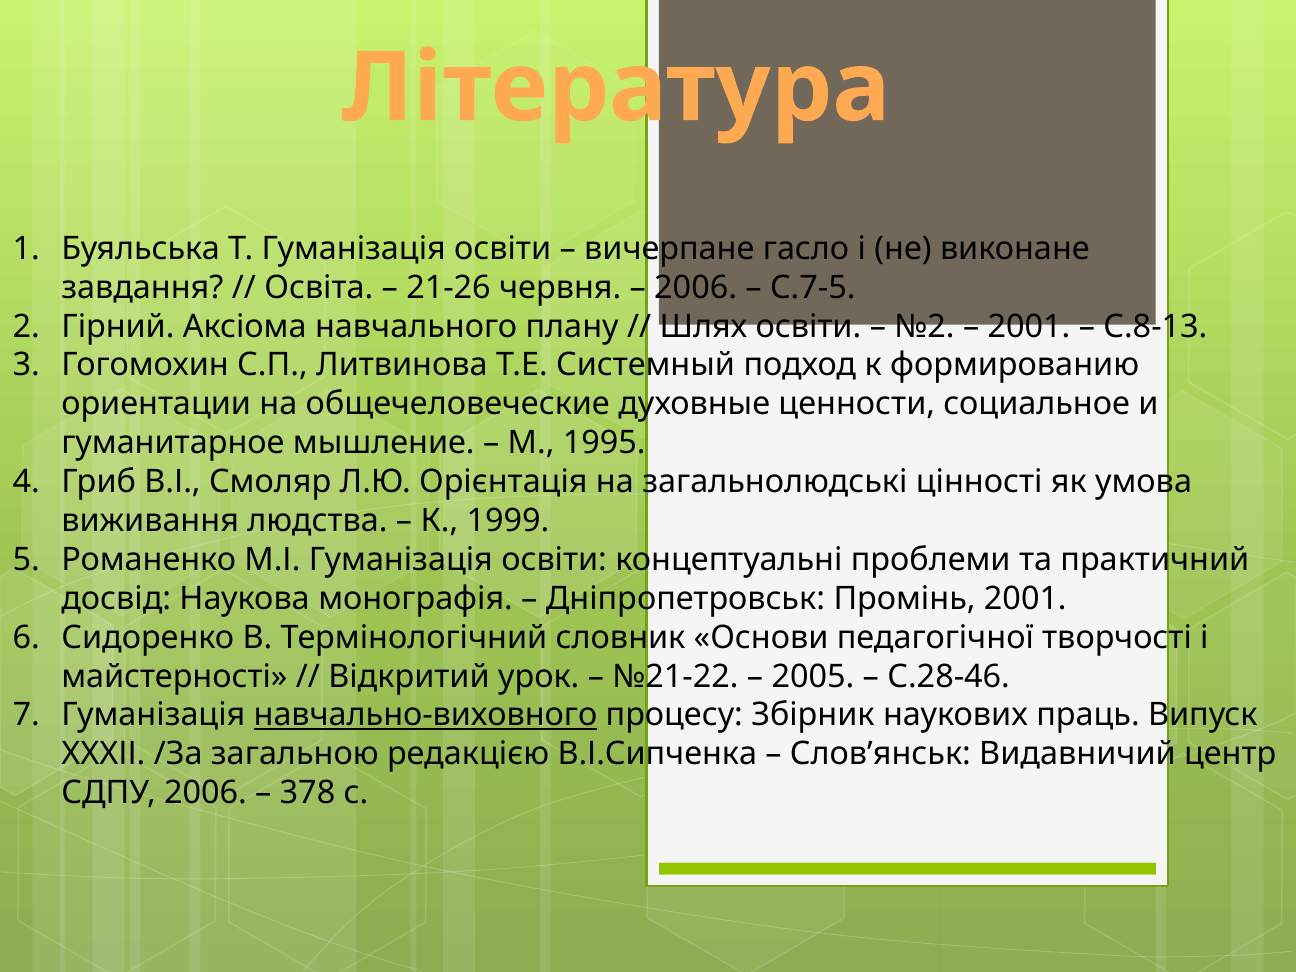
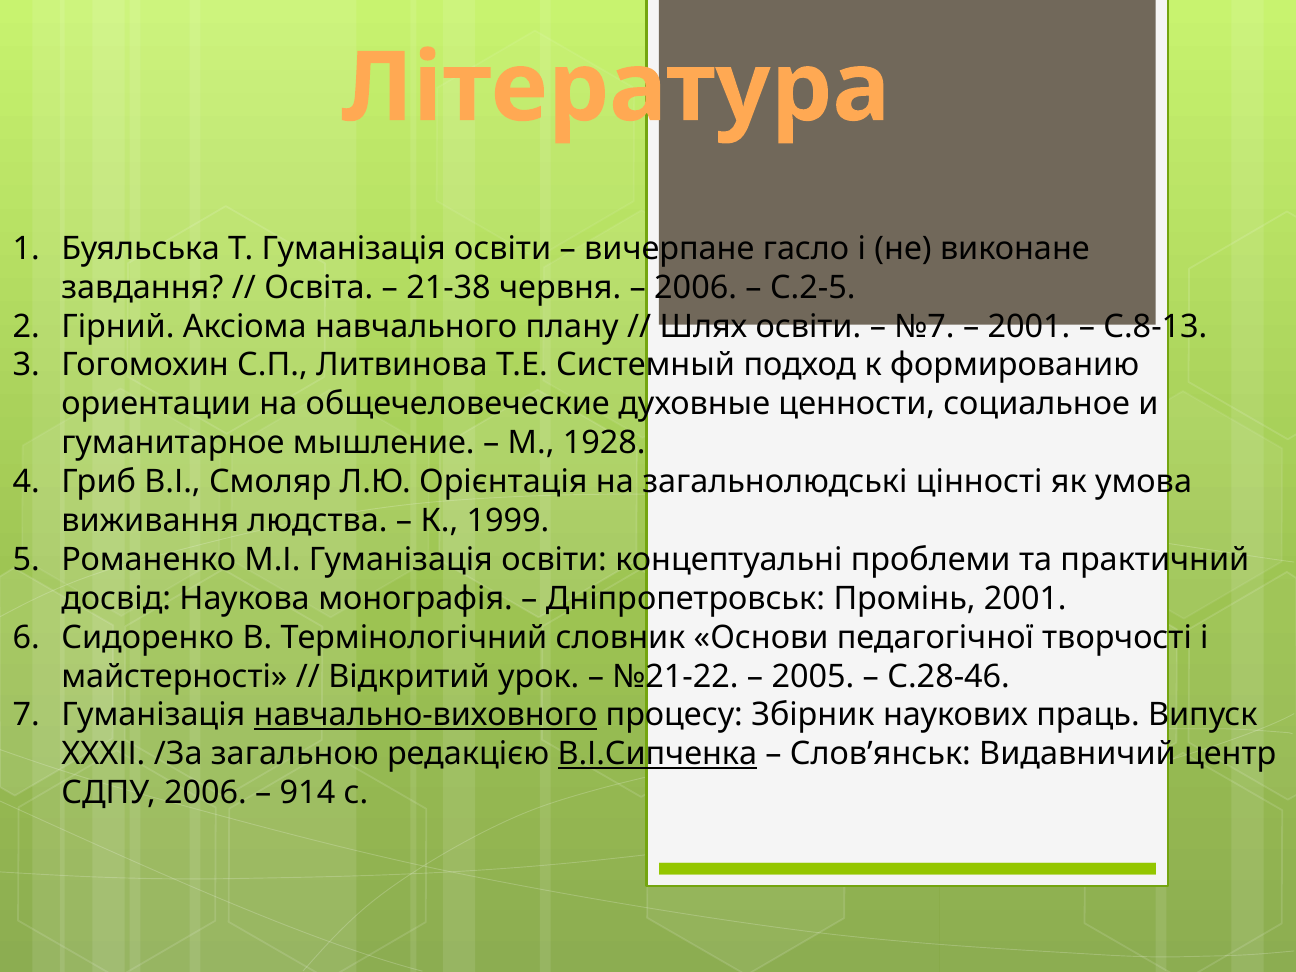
21-26: 21-26 -> 21-38 (449, 288)
С.7-5: С.7-5 -> С.2-5 (813, 288)
№2: №2 -> №7 (925, 326)
1995: 1995 -> 1928 (604, 443)
В.І.Сипченка underline: none -> present (657, 754)
378: 378 -> 914 (308, 793)
